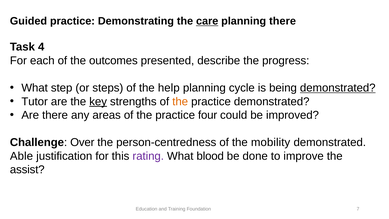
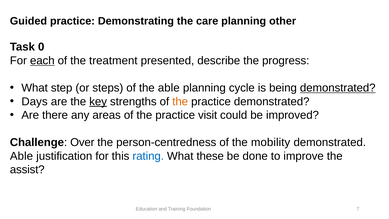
care underline: present -> none (207, 21)
planning there: there -> other (283, 21)
4: 4 -> 0 (41, 47)
each underline: none -> present (42, 61)
outcomes: outcomes -> treatment (113, 61)
the help: help -> able (169, 88)
Tutor: Tutor -> Days (35, 101)
four: four -> visit (208, 115)
rating colour: purple -> blue (148, 156)
blood: blood -> these (210, 156)
